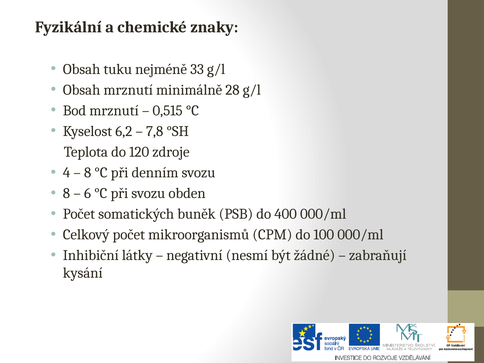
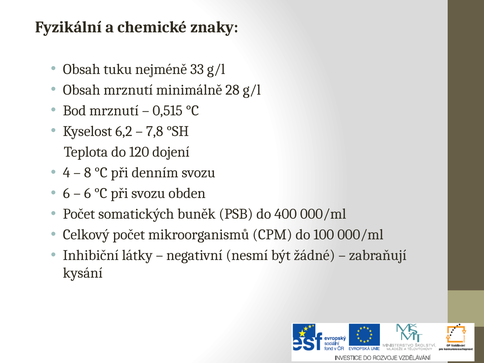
zdroje: zdroje -> dojení (171, 152)
8: 8 -> 6 (66, 193)
